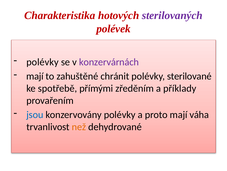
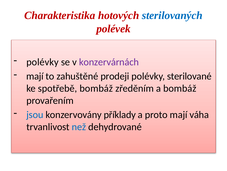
sterilovaných colour: purple -> blue (172, 15)
chránit: chránit -> prodeji (115, 76)
spotřebě přímými: přímými -> bombáž (96, 88)
a příklady: příklady -> bombáž (180, 88)
konzervovány polévky: polévky -> příklady (120, 114)
než colour: orange -> blue (79, 126)
